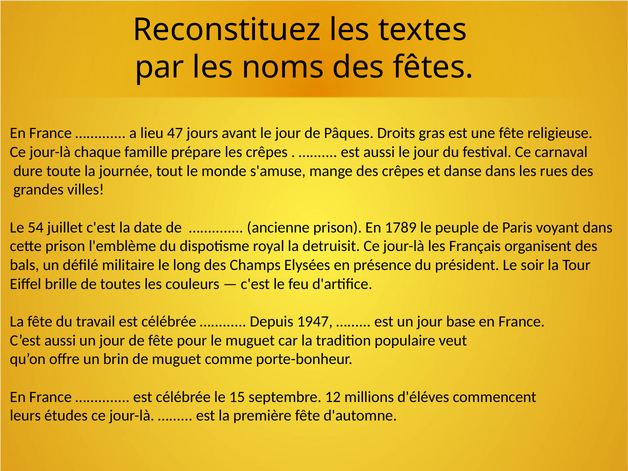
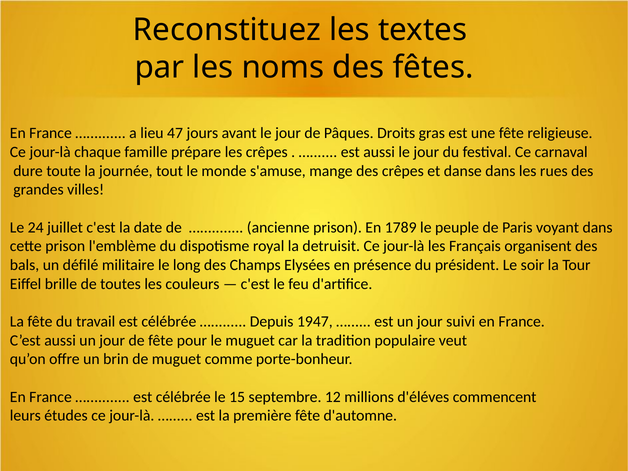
54: 54 -> 24 (36, 227)
base: base -> suivi (461, 322)
